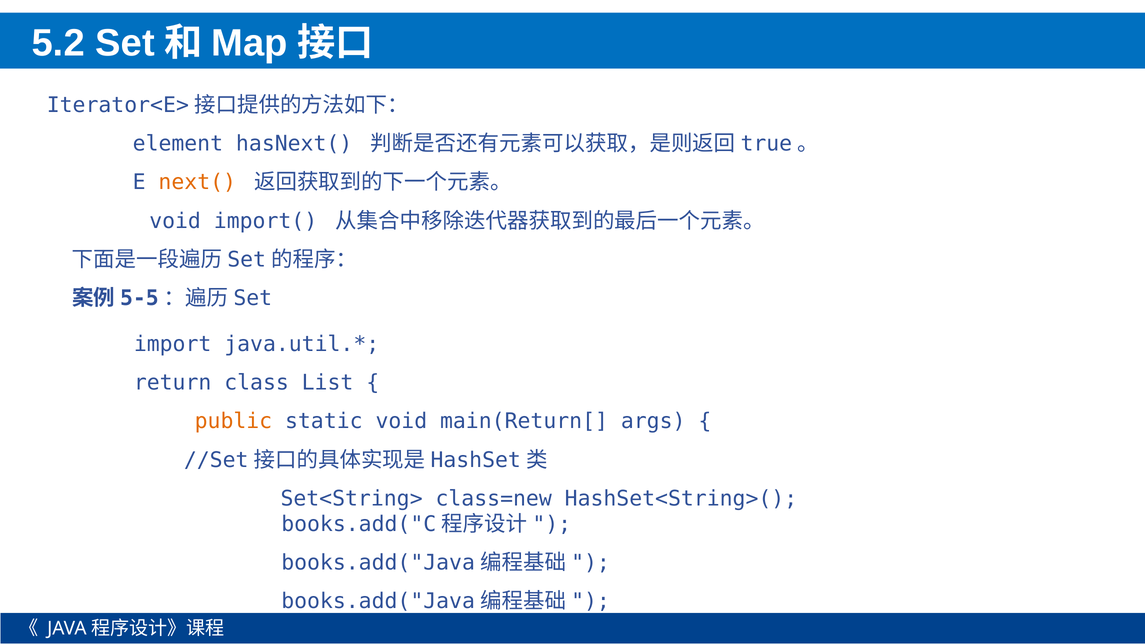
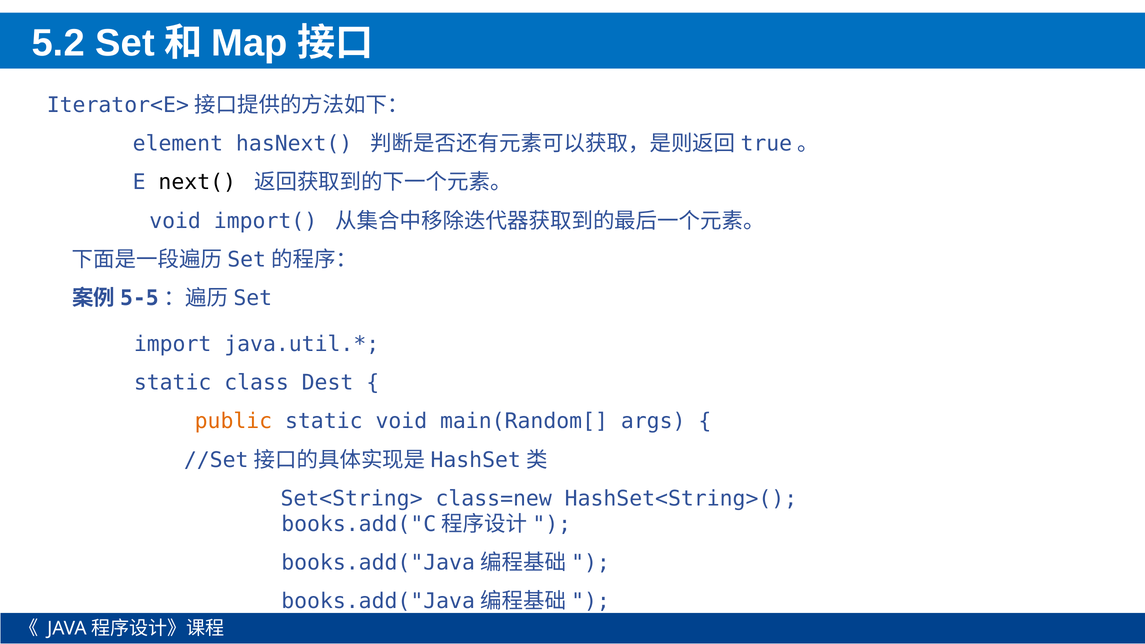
next( colour: orange -> black (197, 182)
return: return -> static (173, 383)
List: List -> Dest (328, 383)
main(Return[: main(Return[ -> main(Random[ (524, 421)
